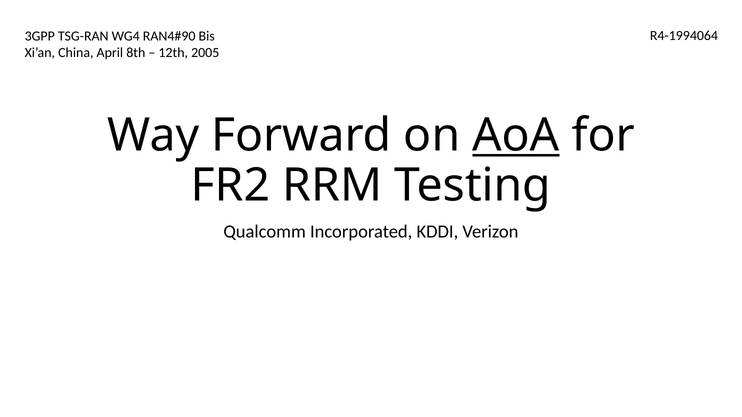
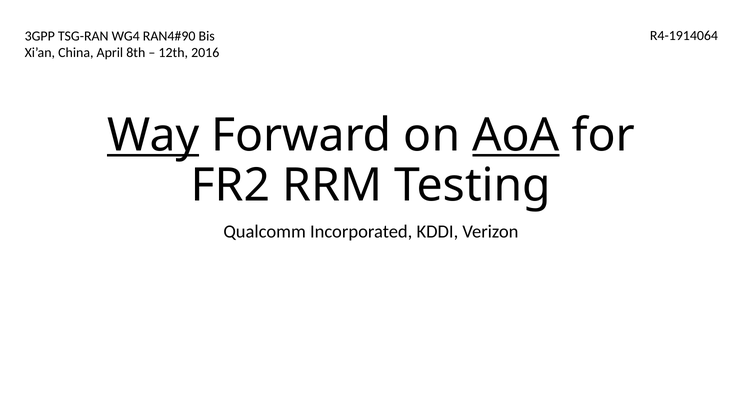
R4-1994064: R4-1994064 -> R4-1914064 (684, 36)
2005: 2005 -> 2016 (205, 53)
Way underline: none -> present (153, 135)
